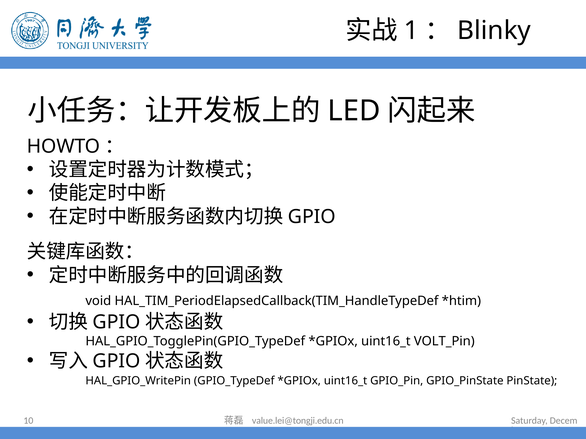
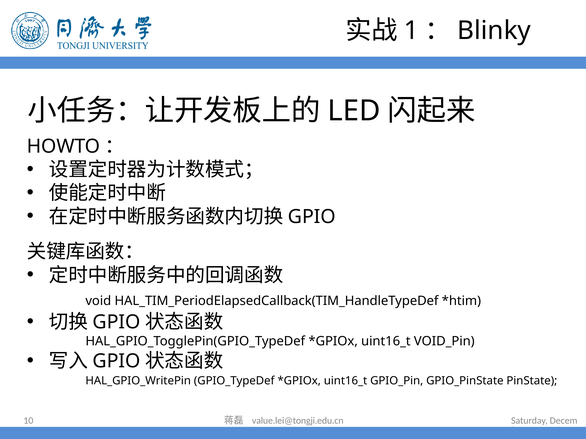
VOLT_Pin: VOLT_Pin -> VOID_Pin (444, 342)
